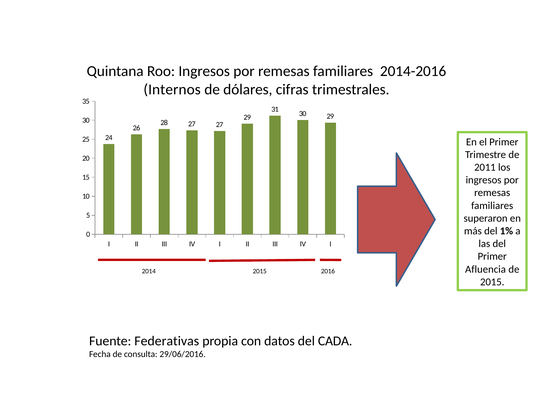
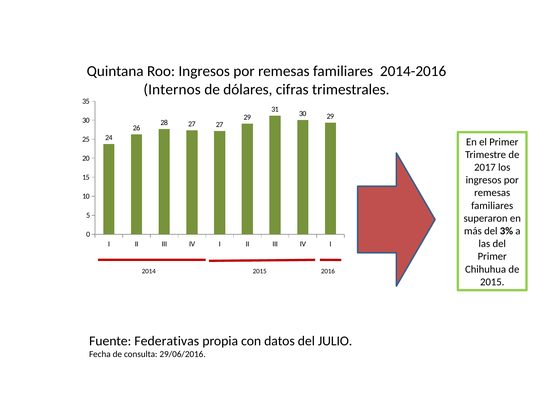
2011: 2011 -> 2017 (485, 168)
1%: 1% -> 3% (506, 231)
Afluencia: Afluencia -> Chihuhua (486, 269)
CADA: CADA -> JULIO (335, 341)
